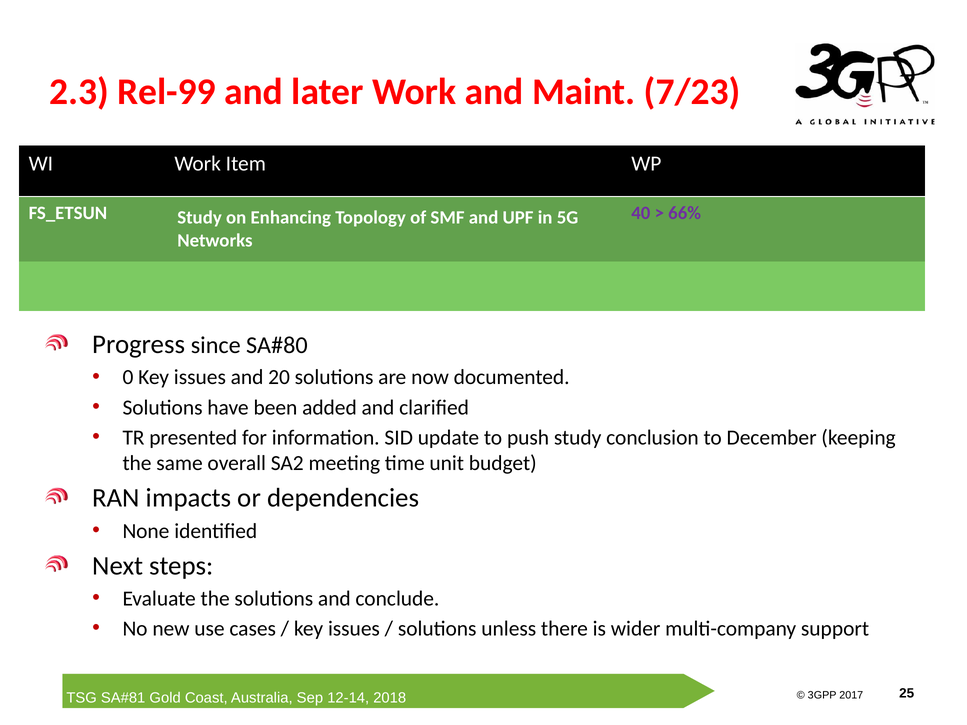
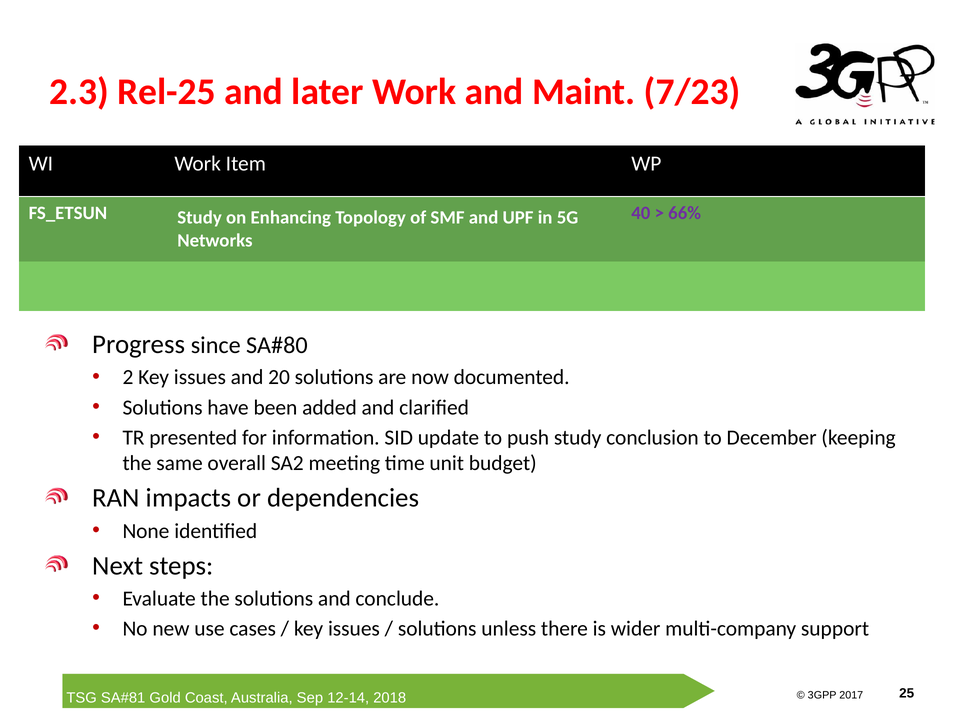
Rel-99: Rel-99 -> Rel-25 (167, 92)
0: 0 -> 2 (128, 378)
